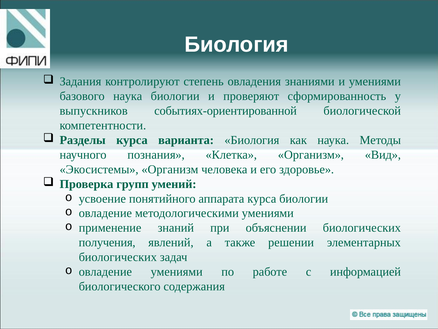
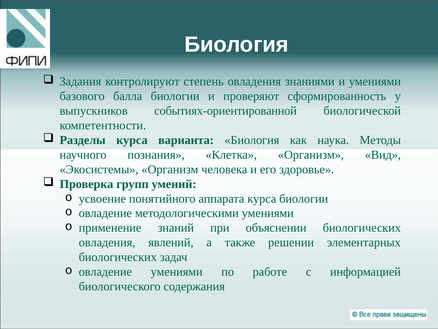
базового наука: наука -> балла (128, 96)
получения: получения -> овладения (107, 242)
